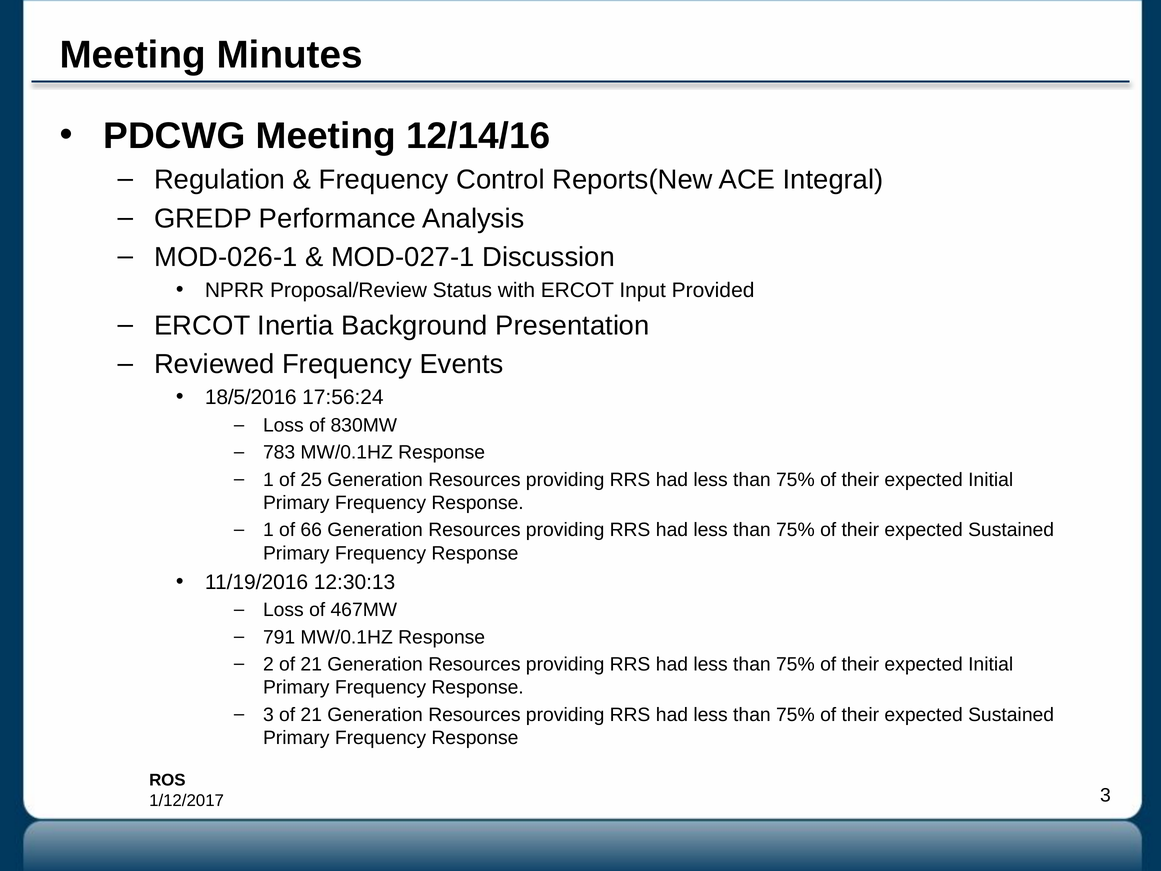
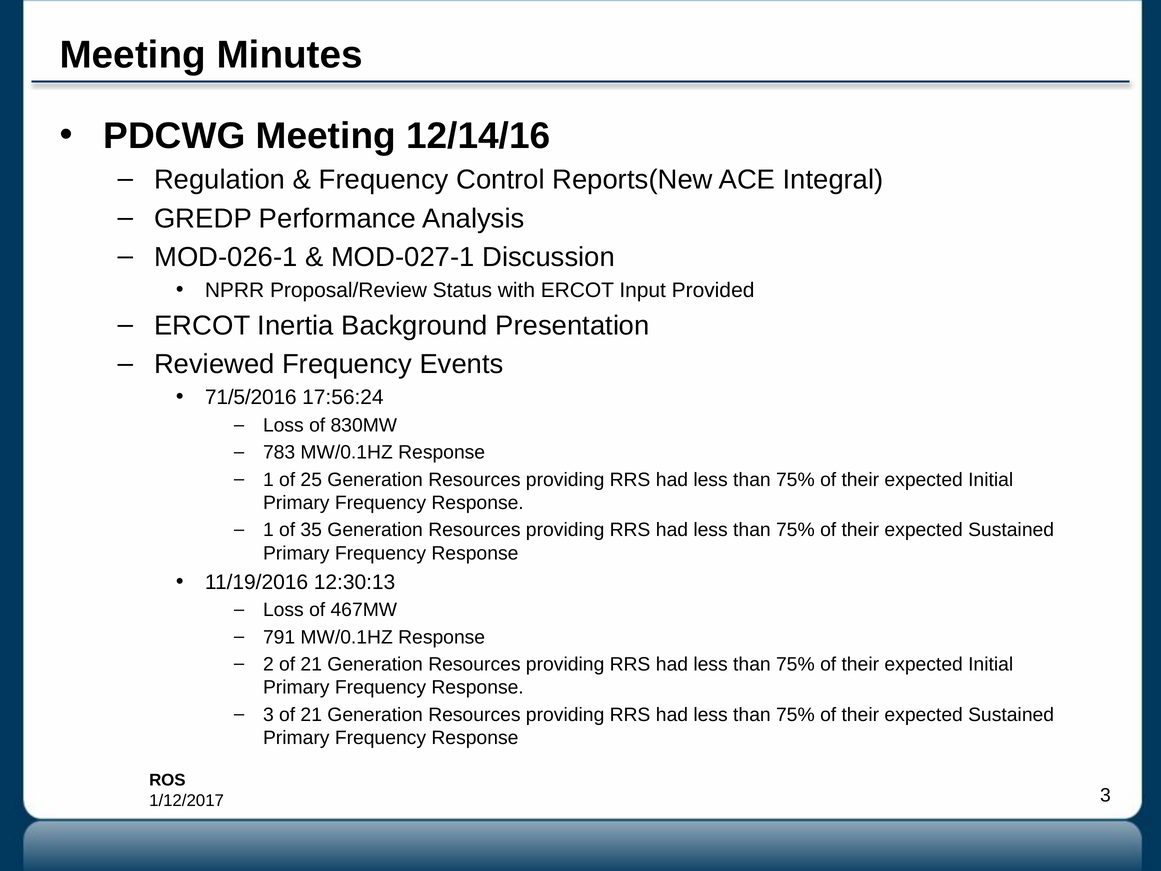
18/5/2016: 18/5/2016 -> 71/5/2016 (251, 397)
66: 66 -> 35 (311, 530)
